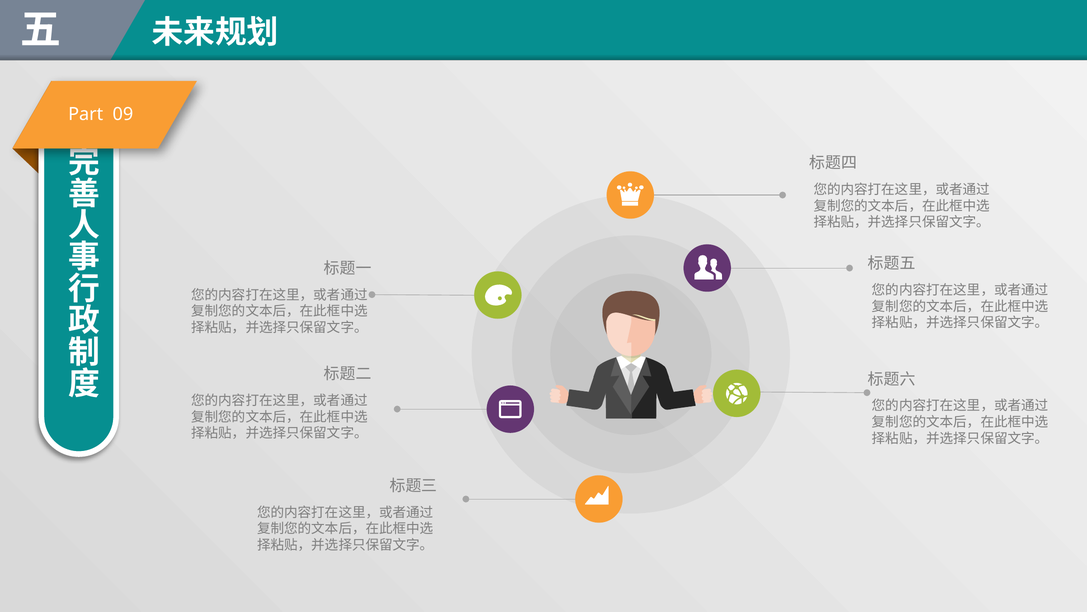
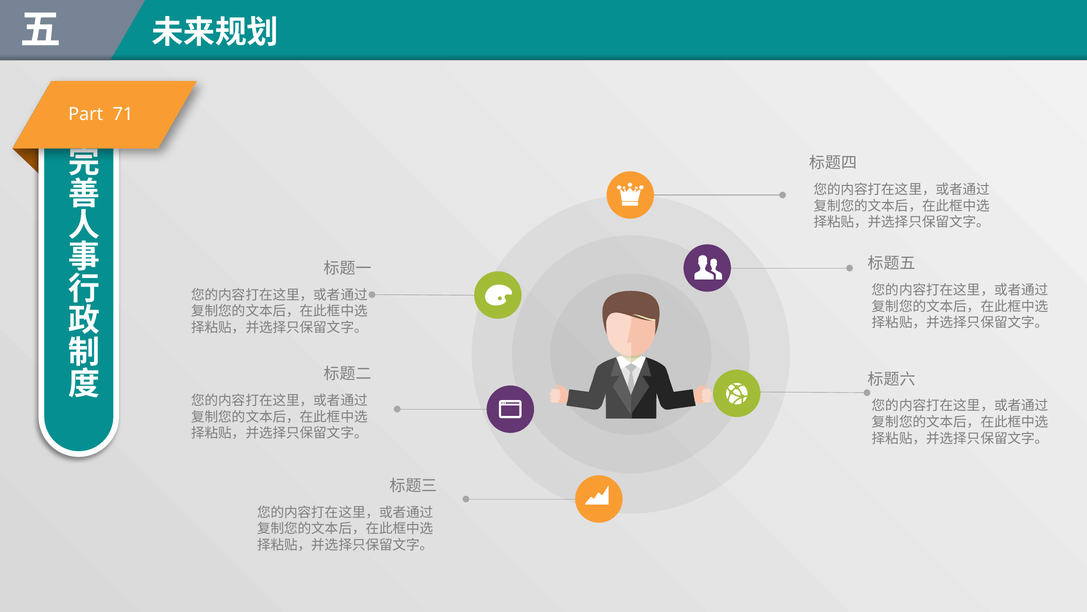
09: 09 -> 71 (123, 114)
